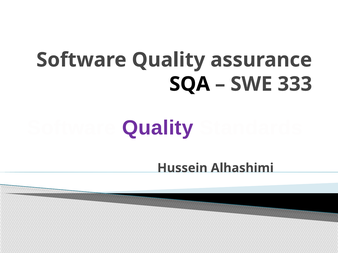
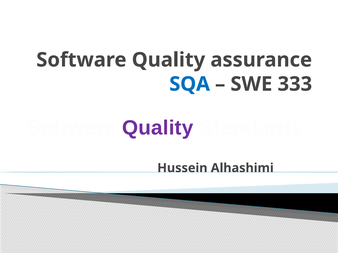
SQA colour: black -> blue (190, 84)
